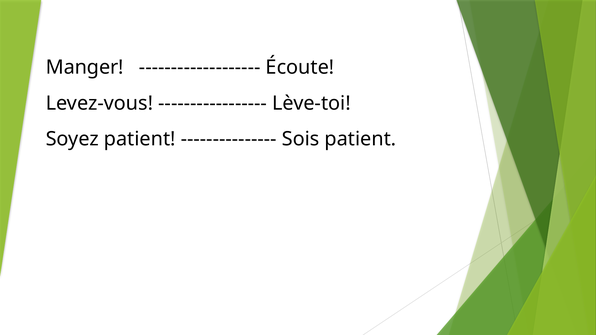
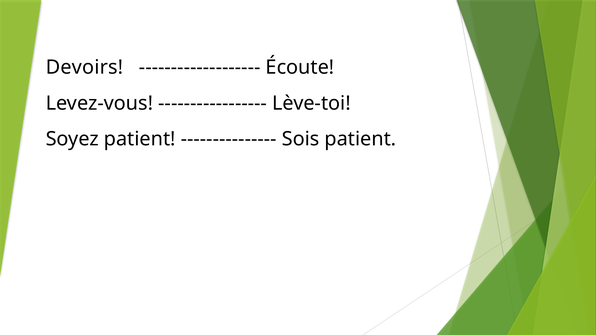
Manger: Manger -> Devoirs (85, 67)
